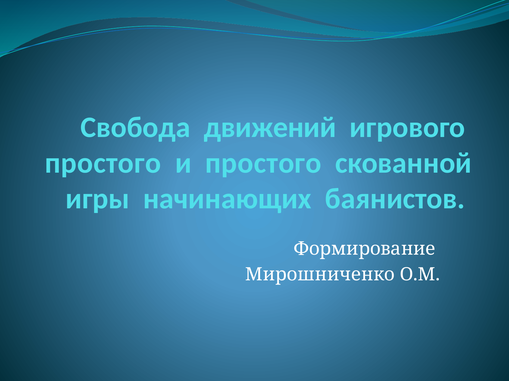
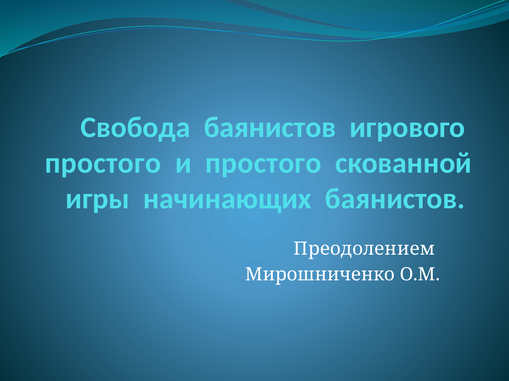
Cвобода движений: движений -> баянистов (270, 128)
Формирование: Формирование -> Преодолением (364, 249)
